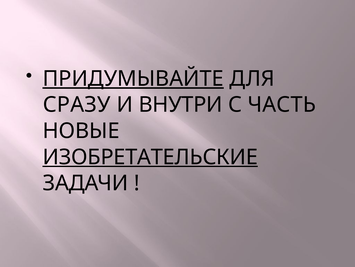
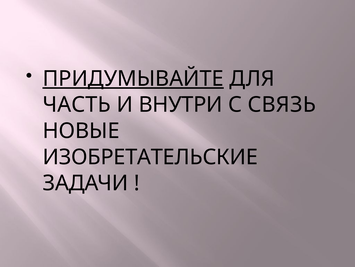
СРАЗУ: СРАЗУ -> ЧАСТЬ (77, 104)
ЧАСТЬ: ЧАСТЬ -> СВЯЗЬ (282, 104)
ИЗОБРЕТАТЕЛЬСКИЕ underline: present -> none (150, 157)
